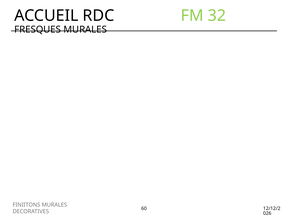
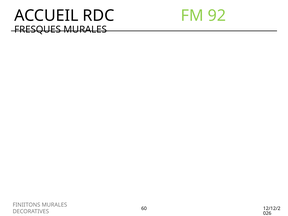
32: 32 -> 92 (217, 16)
